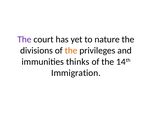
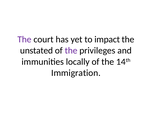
nature: nature -> impact (107, 39)
divisions: divisions -> unstated (37, 51)
the colour: orange -> purple (71, 51)
thinks: thinks -> locally (78, 62)
